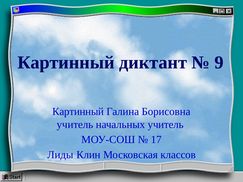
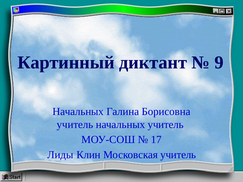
Картинный: Картинный -> Начальных (78, 112)
Московская классов: классов -> учитель (178, 155)
